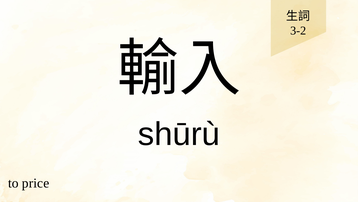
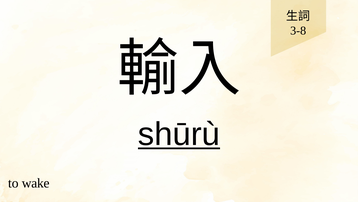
3-2: 3-2 -> 3-8 (298, 31)
shūrù underline: none -> present (179, 134)
price: price -> wake (36, 182)
